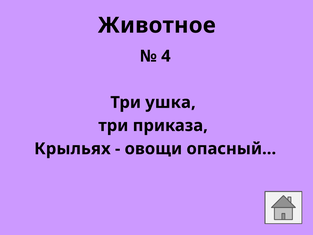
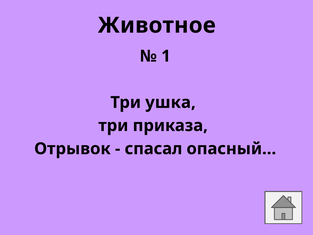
4: 4 -> 1 (166, 56)
Крыльях: Крыльях -> Отрывок (72, 149)
овощи: овощи -> спасал (153, 149)
